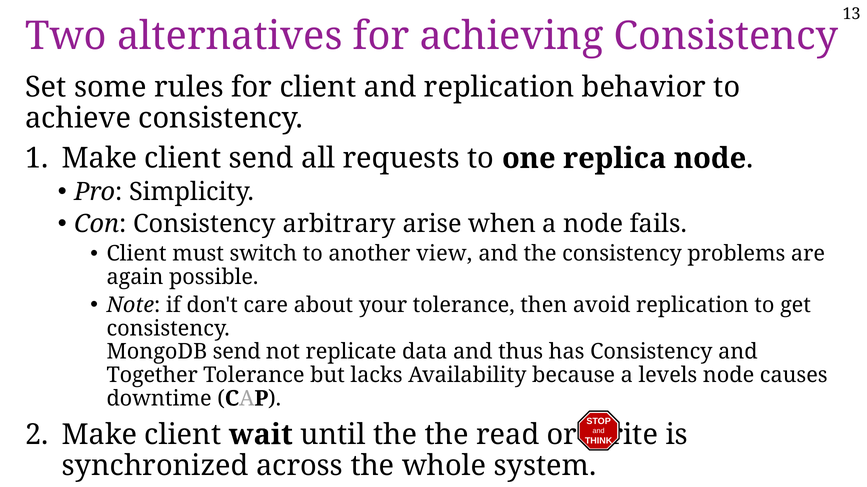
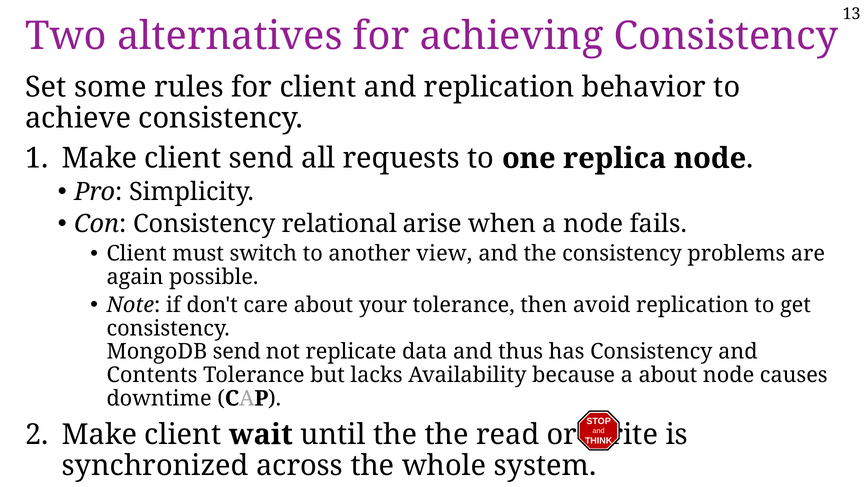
arbitrary: arbitrary -> relational (339, 224)
Together: Together -> Contents (152, 376)
a levels: levels -> about (668, 376)
